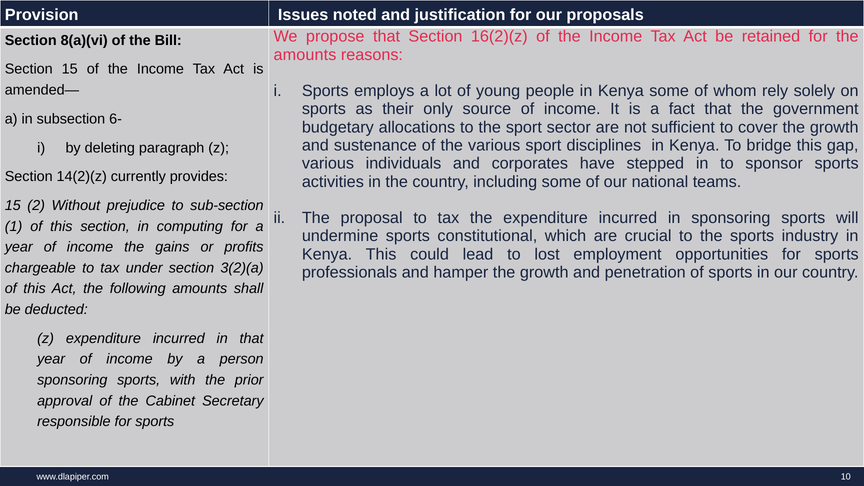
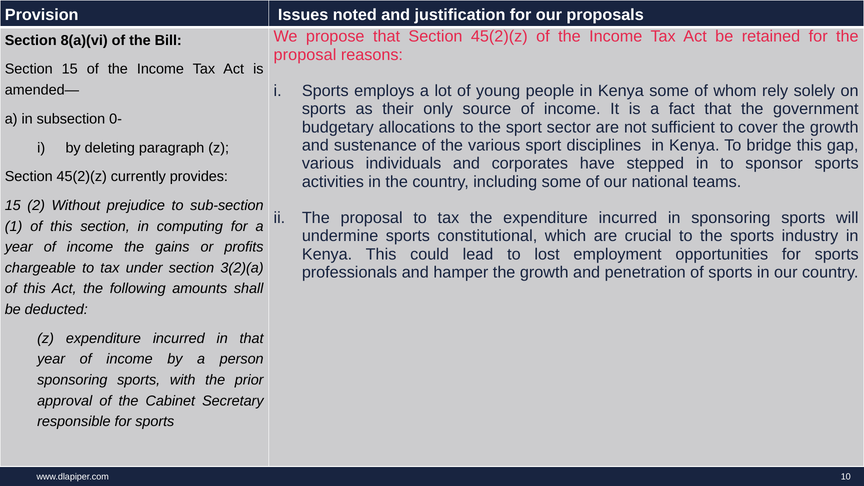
that Section 16(2)(z: 16(2)(z -> 45(2)(z (499, 37)
amounts: amounts -> proposal (305, 55)
6-: 6- -> 0- (116, 119)
14(2)(z: 14(2)(z -> 45(2)(z (82, 177)
